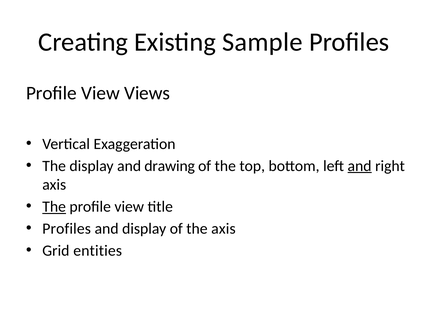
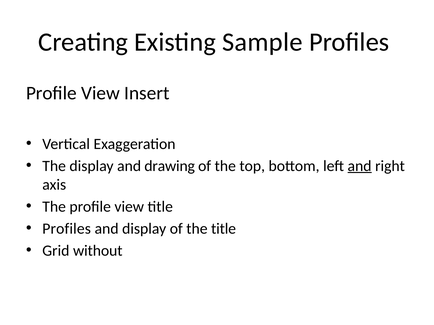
Views: Views -> Insert (147, 93)
The underline: present -> none (54, 207)
the axis: axis -> title (224, 229)
entities: entities -> without (98, 251)
